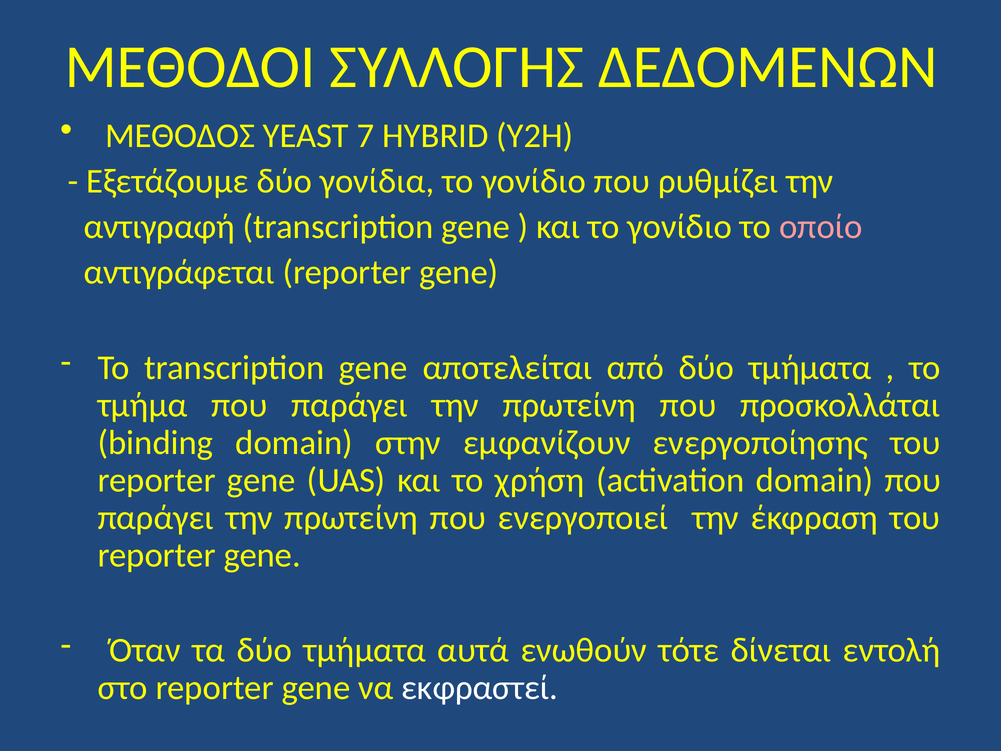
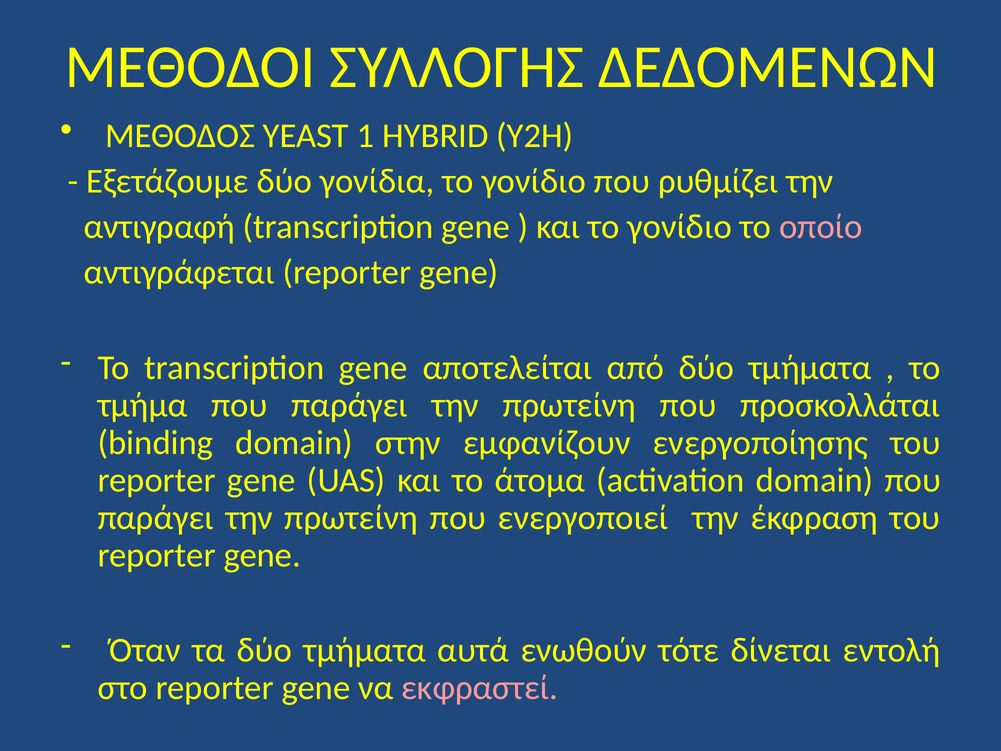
7: 7 -> 1 (365, 136)
χρήση: χρήση -> άτομα (540, 480)
εκφραστεί colour: white -> pink (480, 688)
